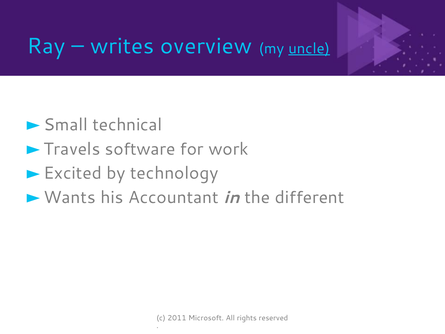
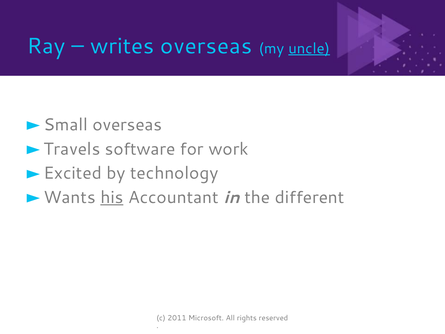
writes overview: overview -> overseas (206, 46)
technical: technical -> overseas (127, 125)
his underline: none -> present (112, 197)
